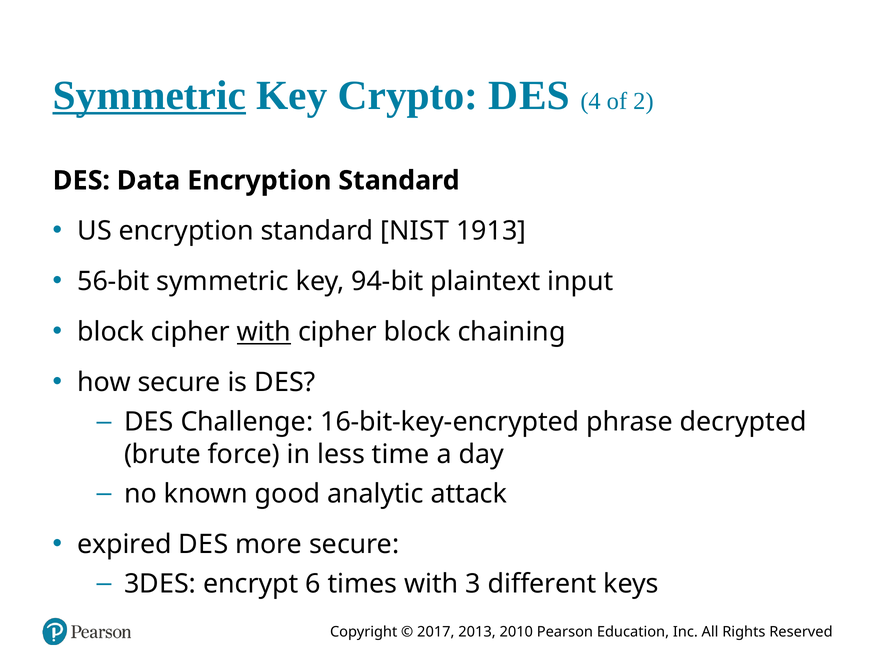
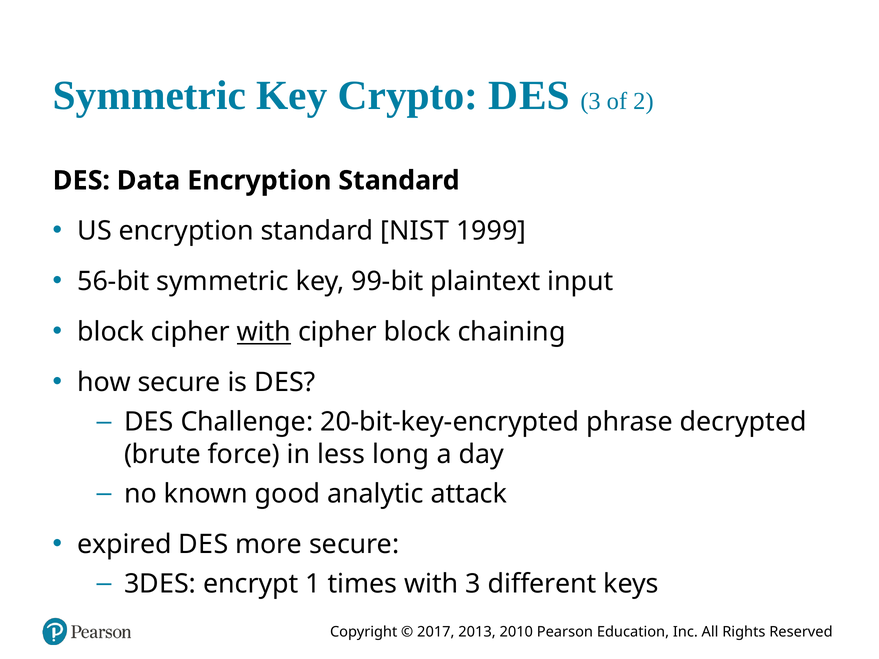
Symmetric underline: present -> none (149, 95)
S 4: 4 -> 3 (591, 101)
1913: 1913 -> 1999 (491, 231)
94-bit: 94-bit -> 99-bit (387, 282)
16-bit-key-encrypted: 16-bit-key-encrypted -> 20-bit-key-encrypted (450, 422)
time: time -> long (401, 454)
6: 6 -> 1 (313, 584)
